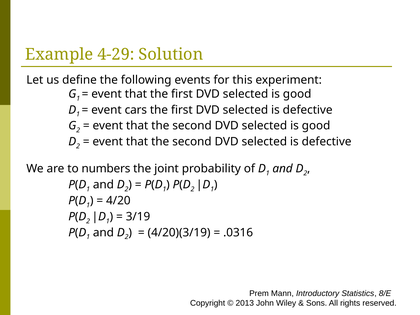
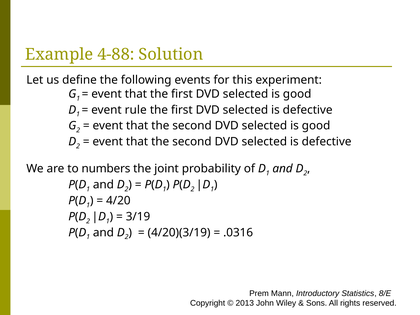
4-29: 4-29 -> 4-88 (116, 54)
cars: cars -> rule (136, 110)
